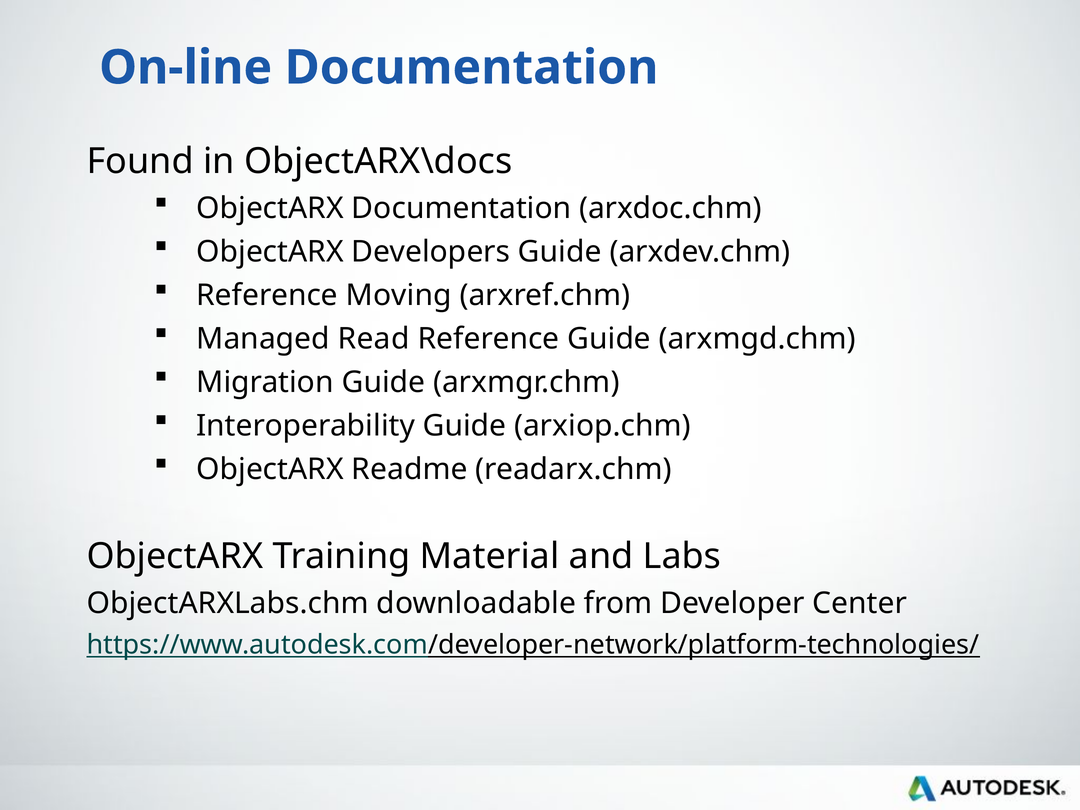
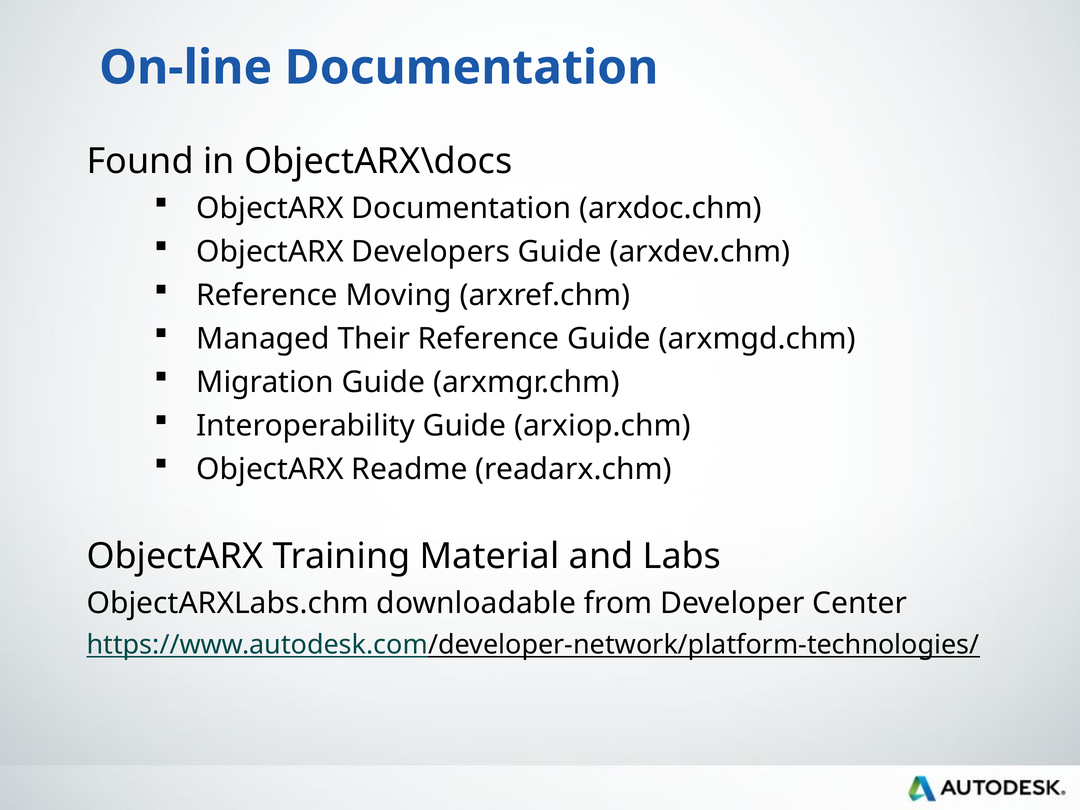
Read: Read -> Their (374, 339)
